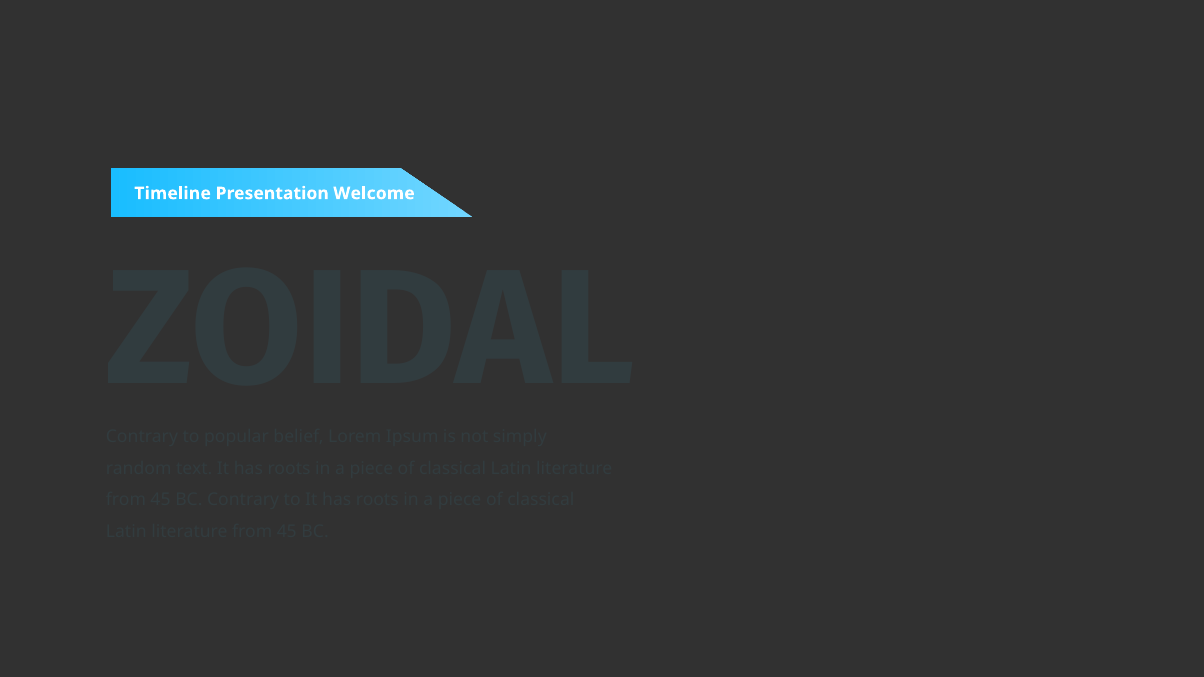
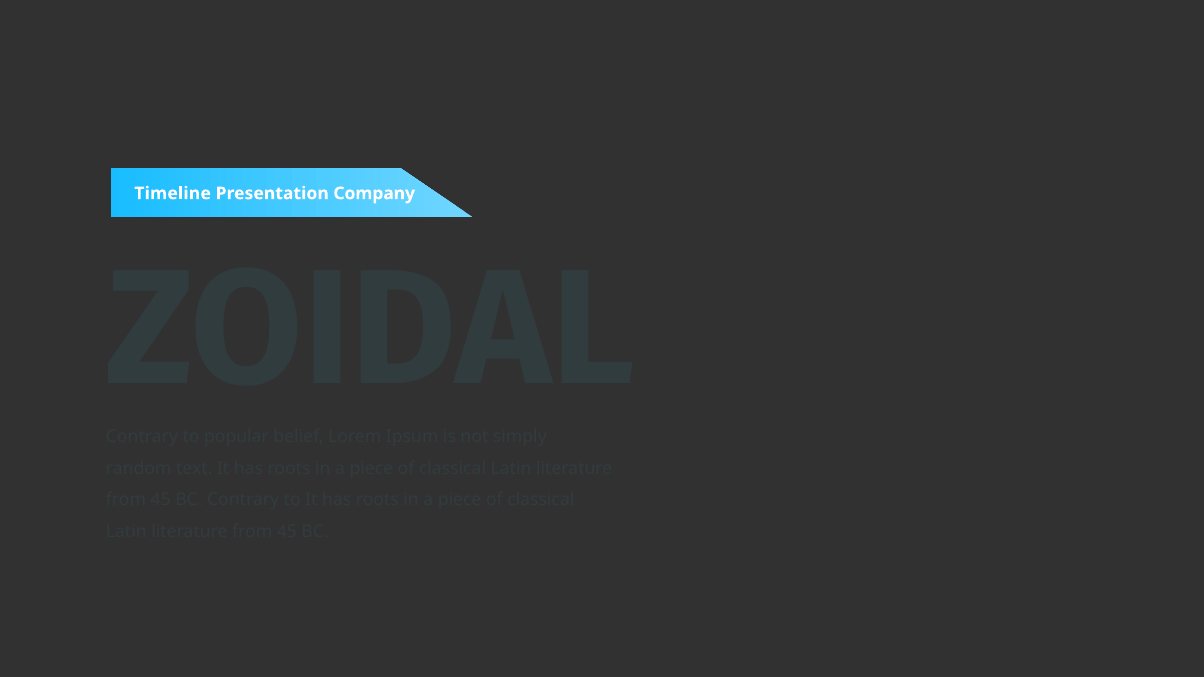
Welcome: Welcome -> Company (374, 193)
